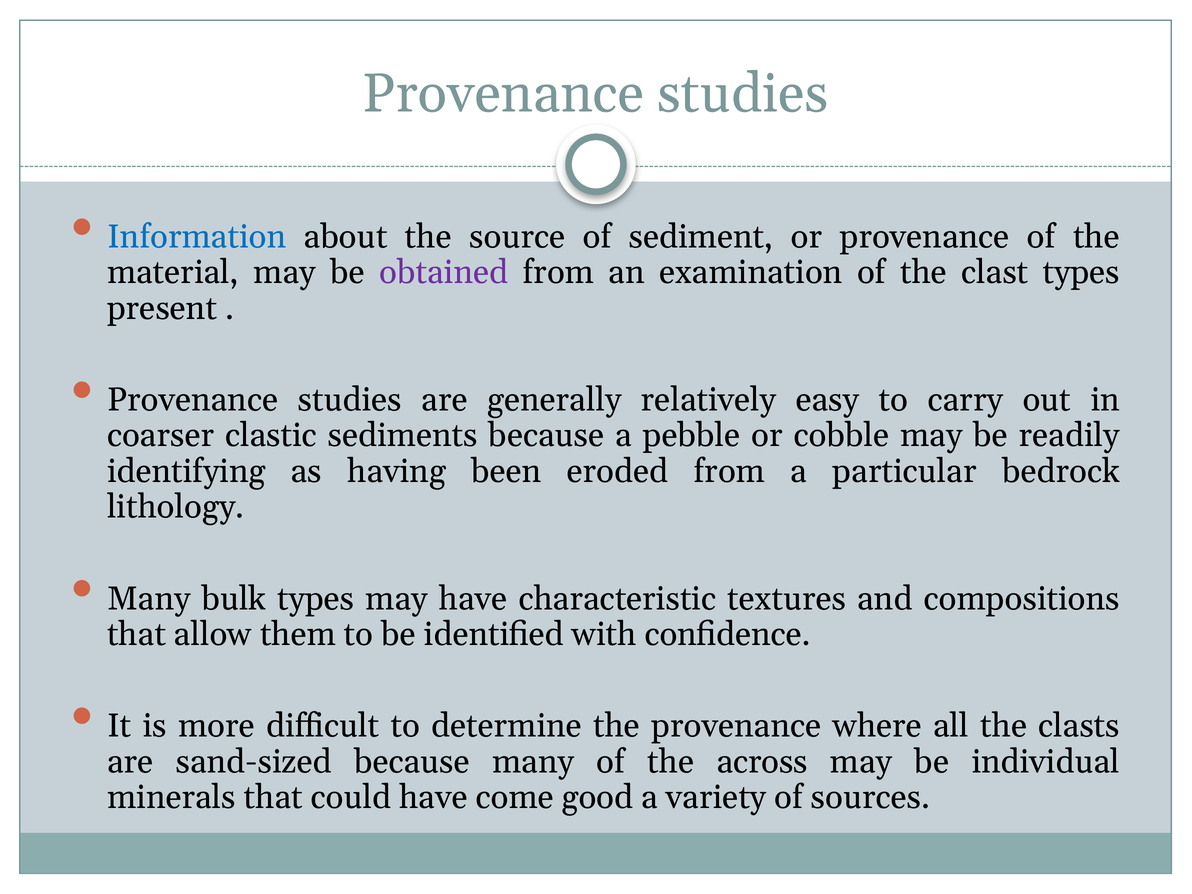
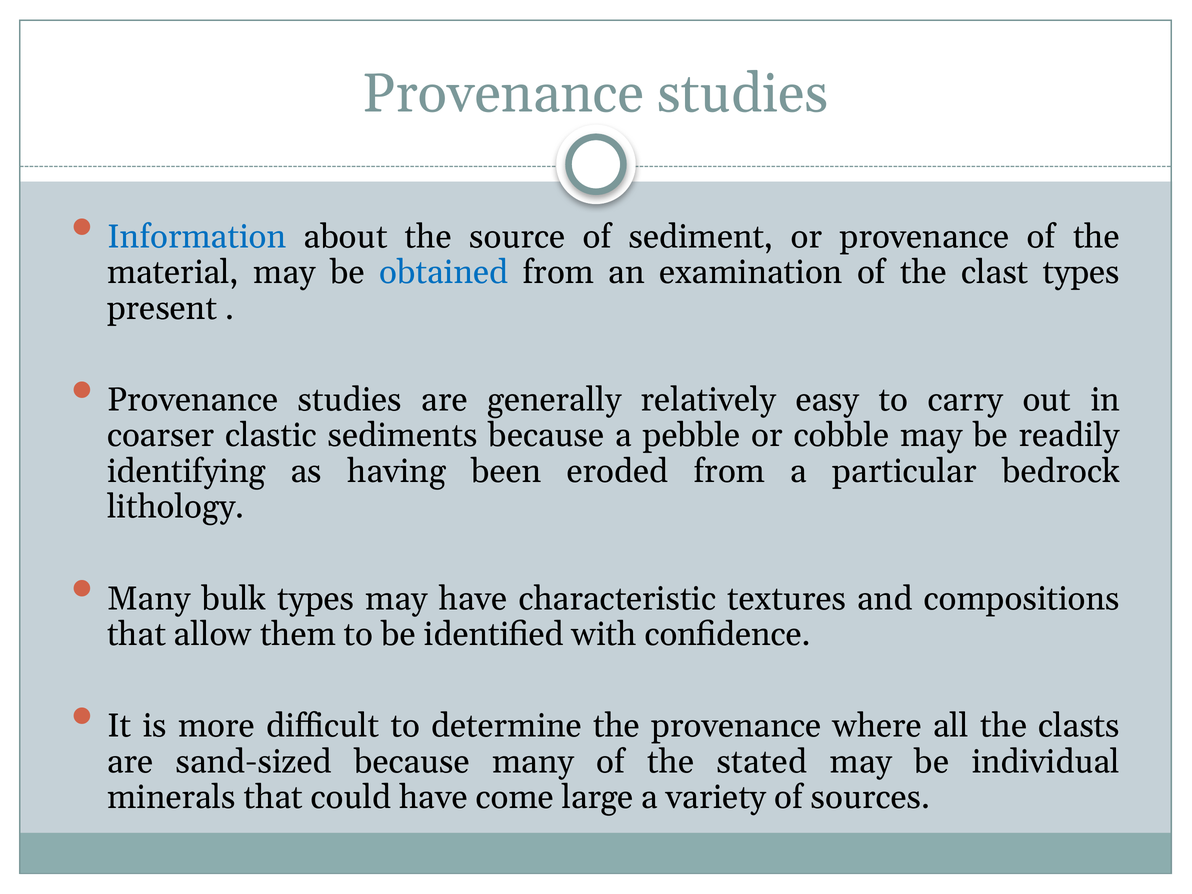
obtained colour: purple -> blue (444, 272)
across: across -> stated (762, 762)
good: good -> large (598, 797)
